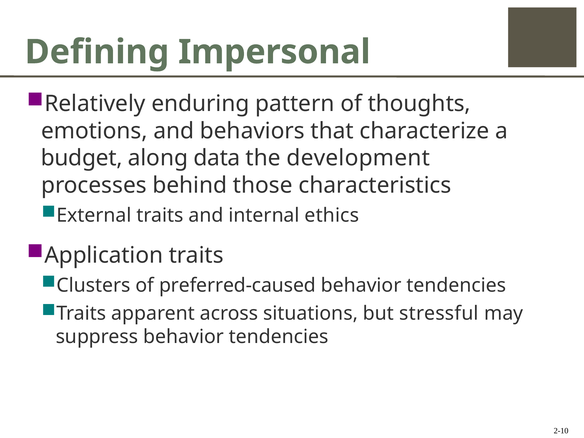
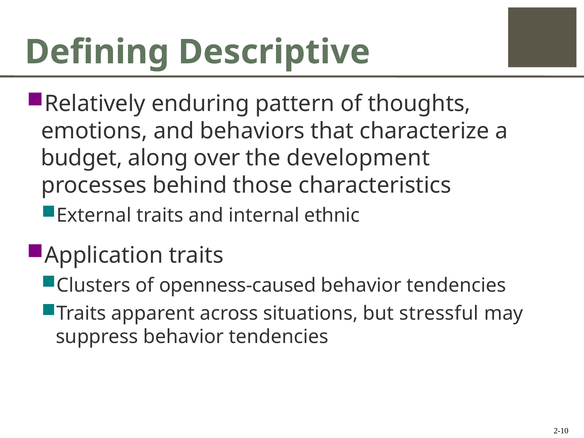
Impersonal: Impersonal -> Descriptive (274, 52)
data: data -> over (217, 158)
ethics: ethics -> ethnic (332, 215)
preferred-caused: preferred-caused -> openness-caused (238, 285)
